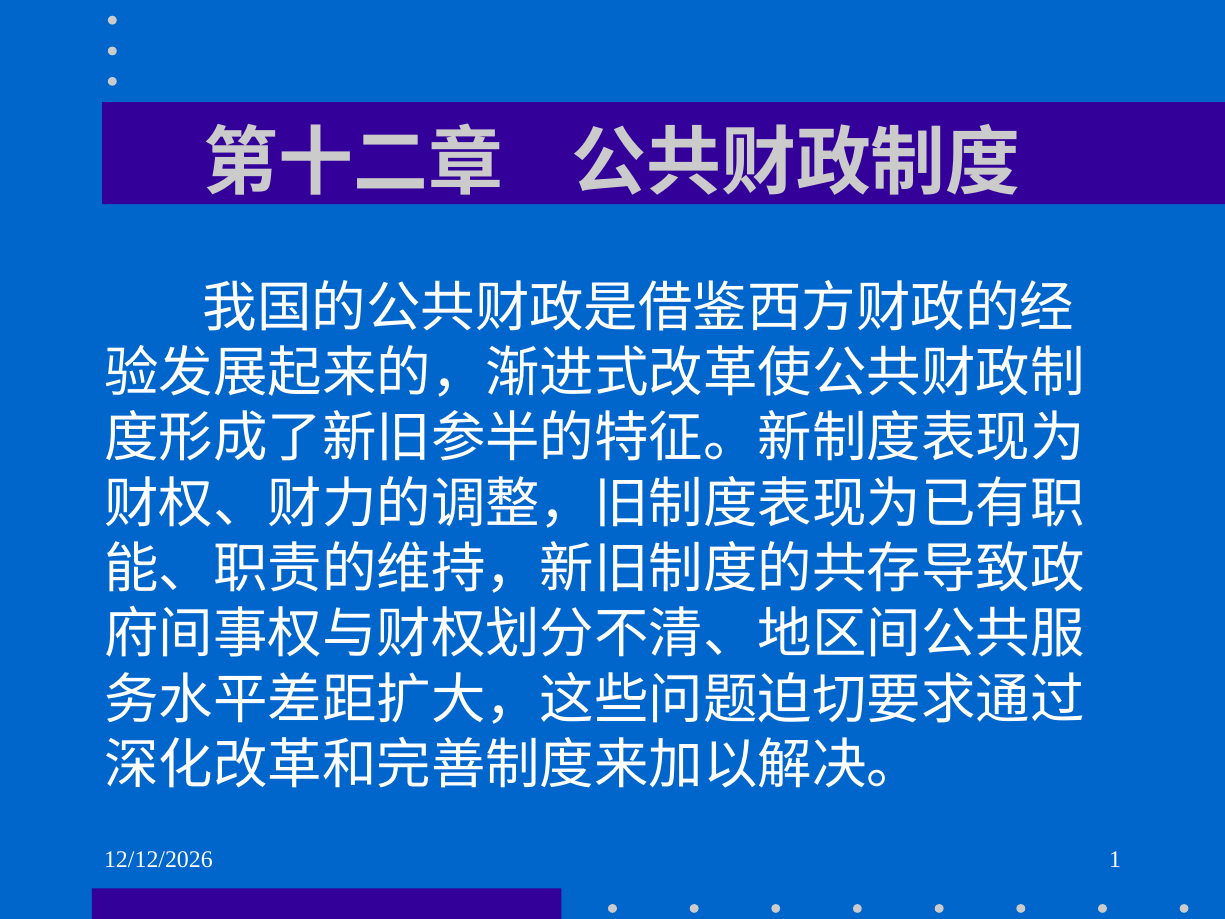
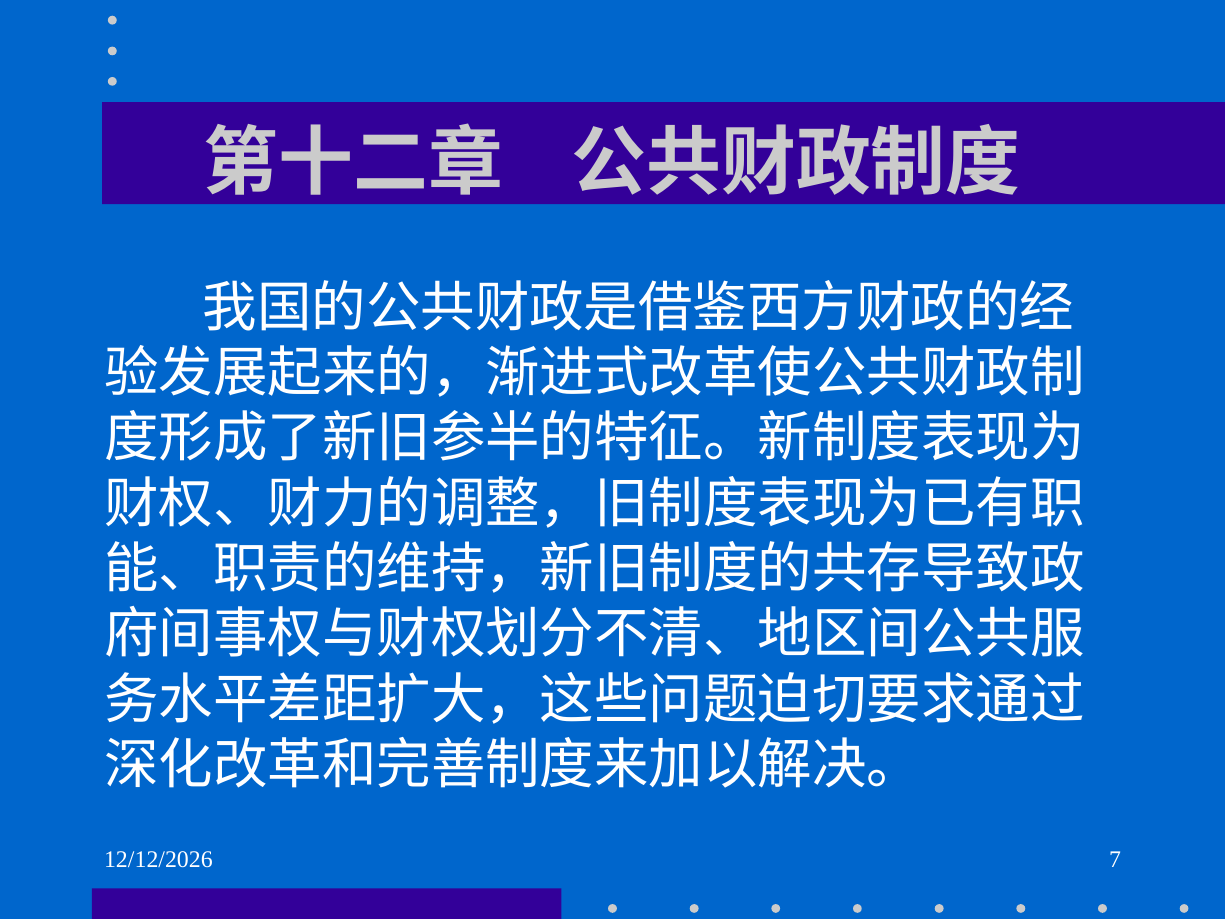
1: 1 -> 7 (1115, 859)
